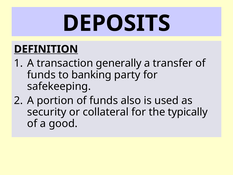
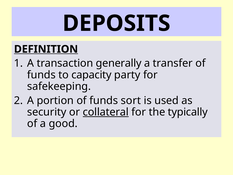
banking: banking -> capacity (91, 75)
also: also -> sort (131, 100)
collateral underline: none -> present (106, 112)
